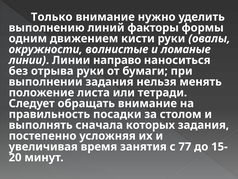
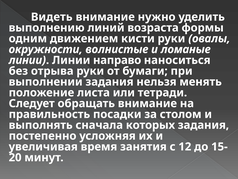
Только: Только -> Видеть (52, 17)
факторы: факторы -> возраста (153, 28)
77: 77 -> 12 (185, 146)
